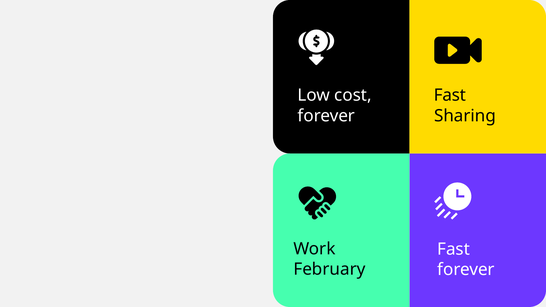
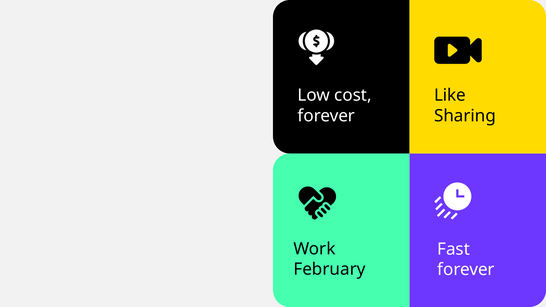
Fast: Fast -> Like (450, 95)
